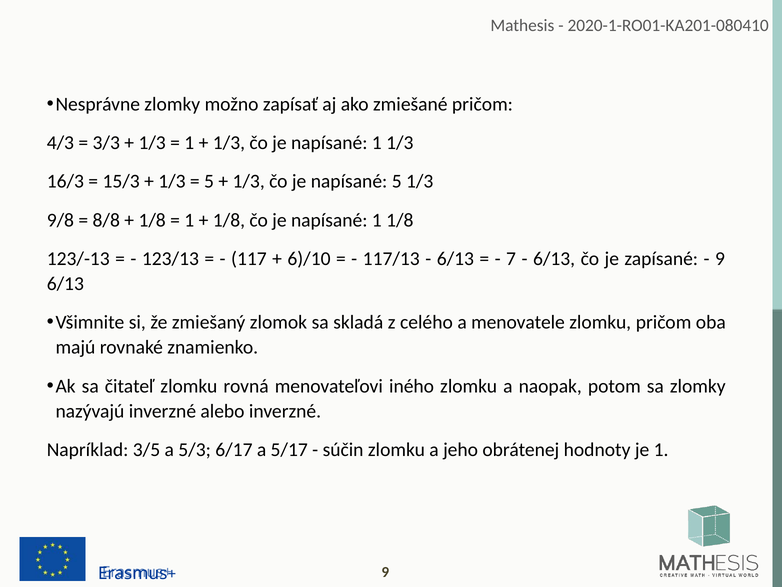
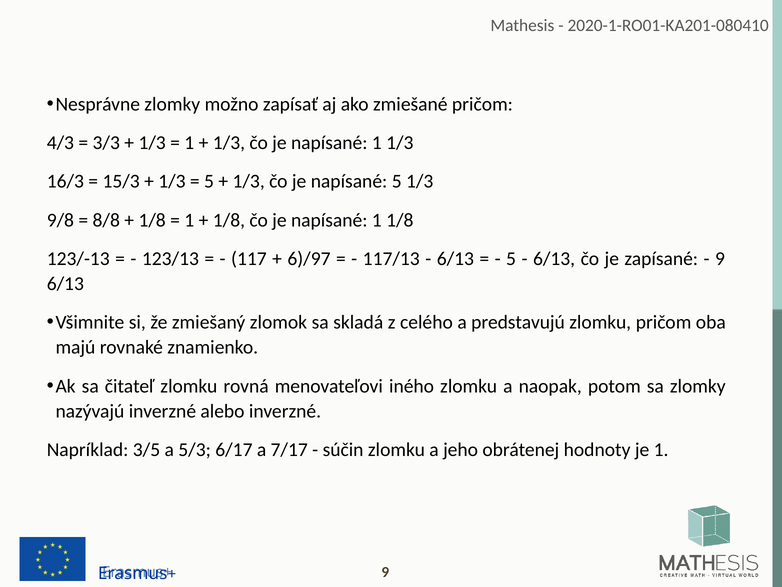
6)/10: 6)/10 -> 6)/97 (309, 258)
7: 7 -> 5 (511, 258)
menovatele: menovatele -> predstavujú (518, 322)
5/17: 5/17 -> 7/17 (289, 449)
